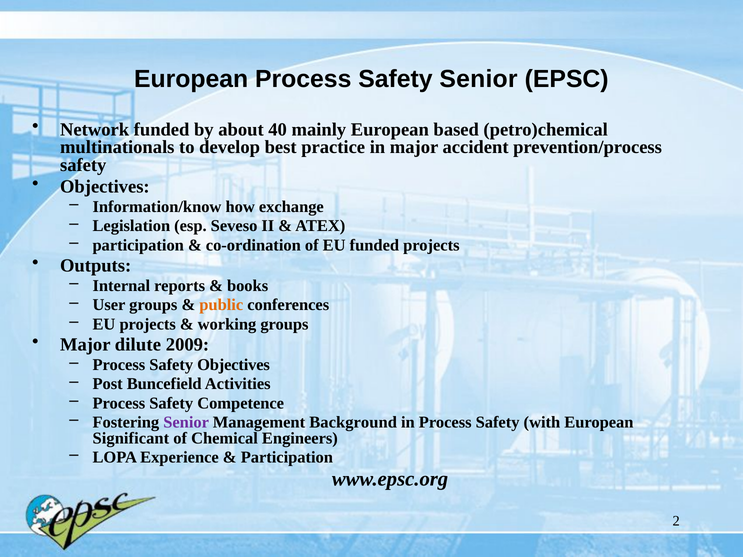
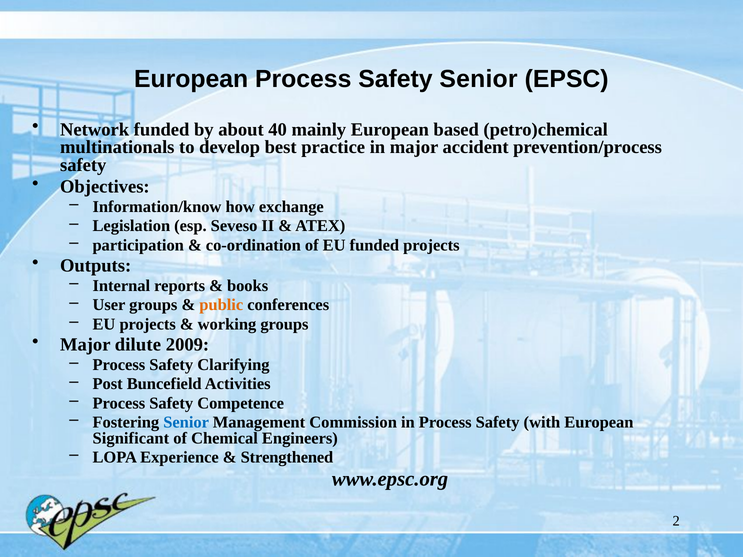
Safety Objectives: Objectives -> Clarifying (233, 365)
Senior colour: purple -> blue (186, 423)
Background: Background -> Commission (353, 423)
Participation: Participation -> Strengthened (287, 458)
